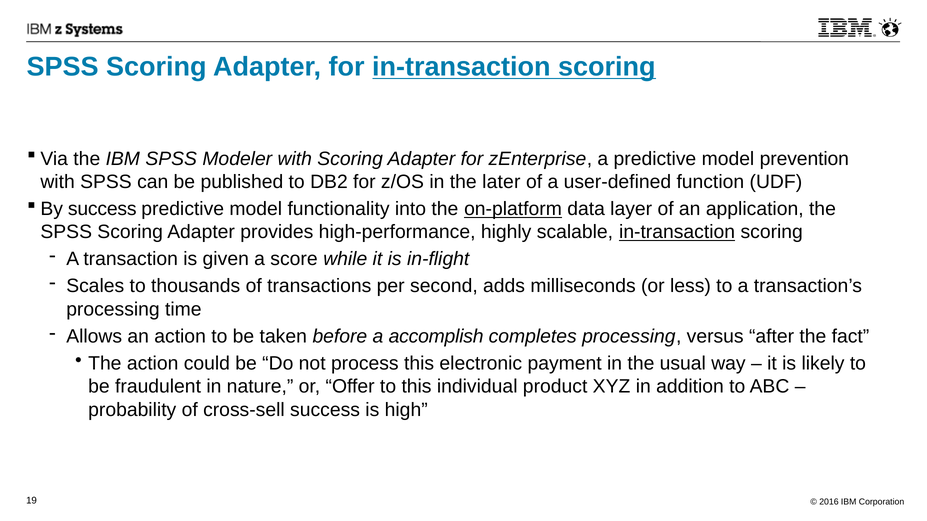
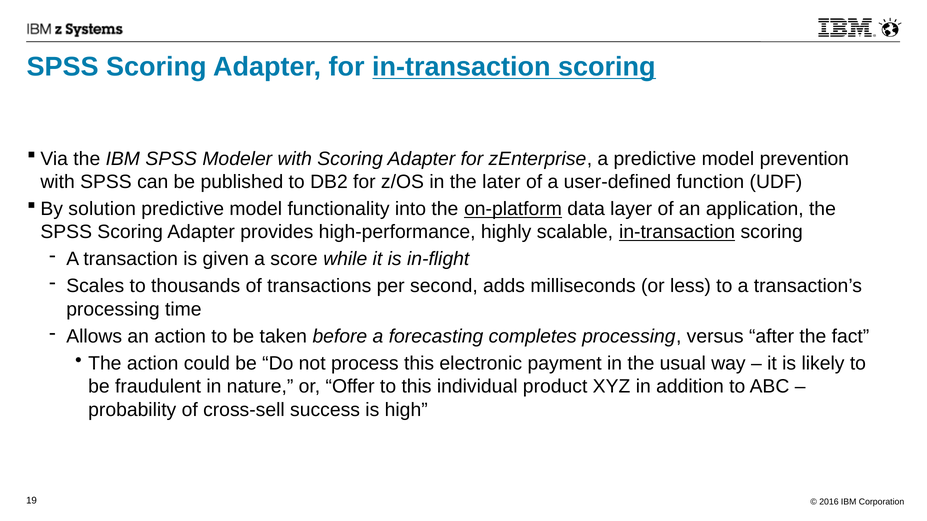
success: success -> solution (102, 209)
accomplish: accomplish -> forecasting (436, 337)
